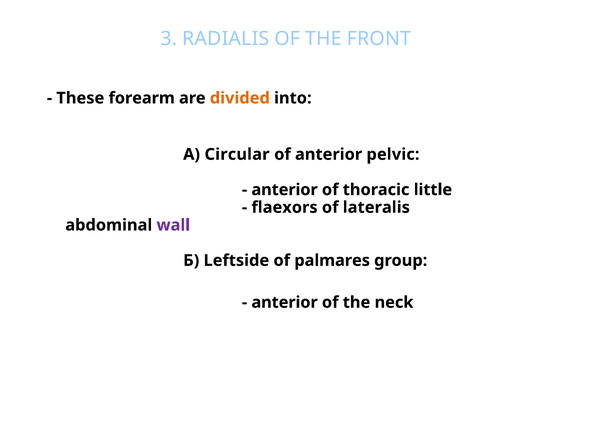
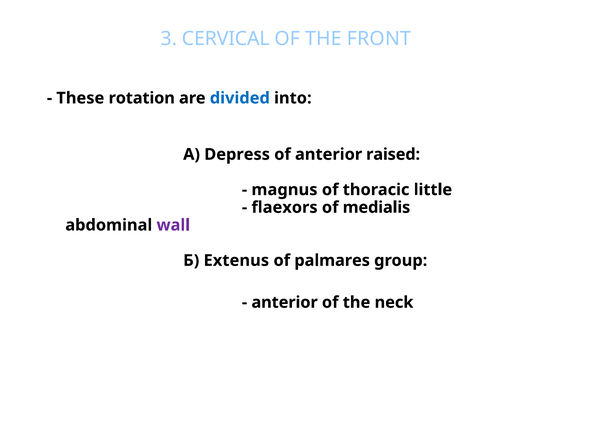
RADIALIS: RADIALIS -> CERVICAL (226, 39)
forearm: forearm -> rotation (142, 98)
divided colour: orange -> blue (240, 98)
Circular: Circular -> Depress (237, 154)
pelvic: pelvic -> raised (393, 154)
anterior: anterior -> magnus (284, 190)
lateralis: lateralis -> medialis (376, 207)
Leftside: Leftside -> Extenus (236, 260)
